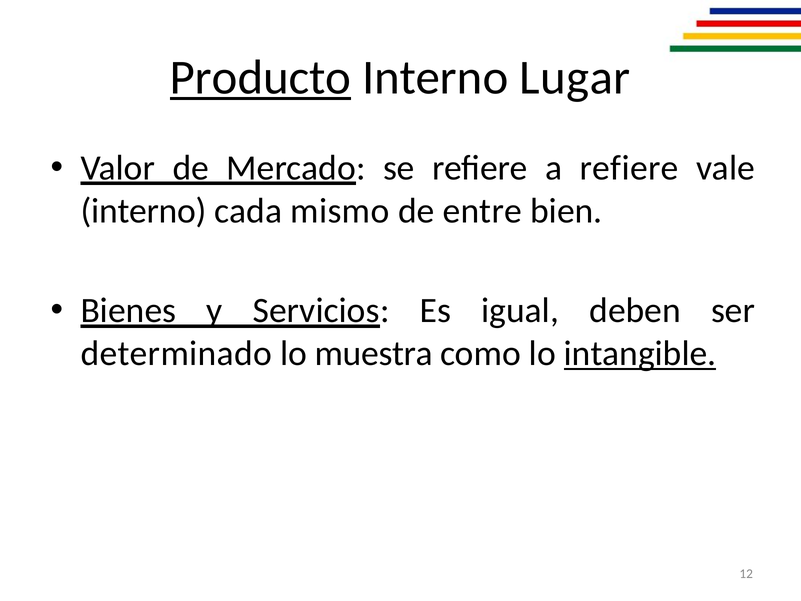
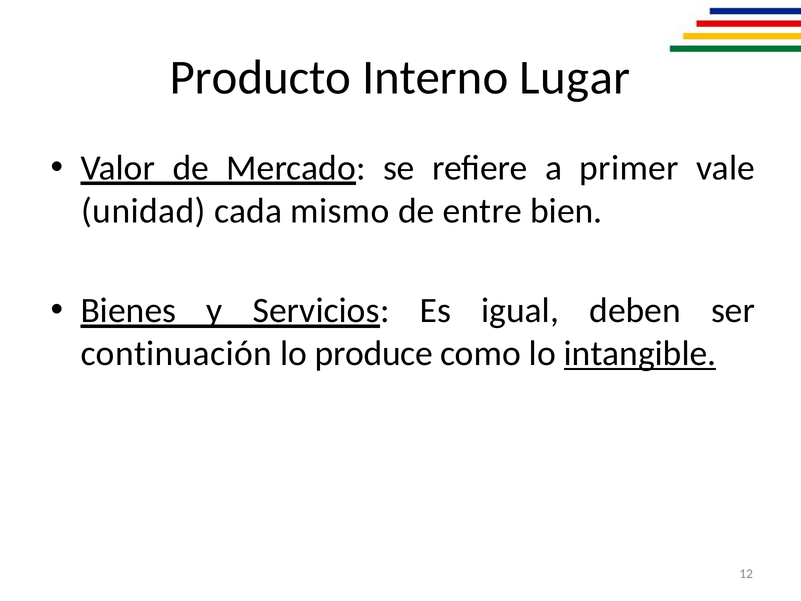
Producto underline: present -> none (261, 78)
a refiere: refiere -> primer (629, 168)
interno: interno -> unidad (143, 211)
determinado: determinado -> continuación (176, 353)
muestra: muestra -> produce (374, 353)
